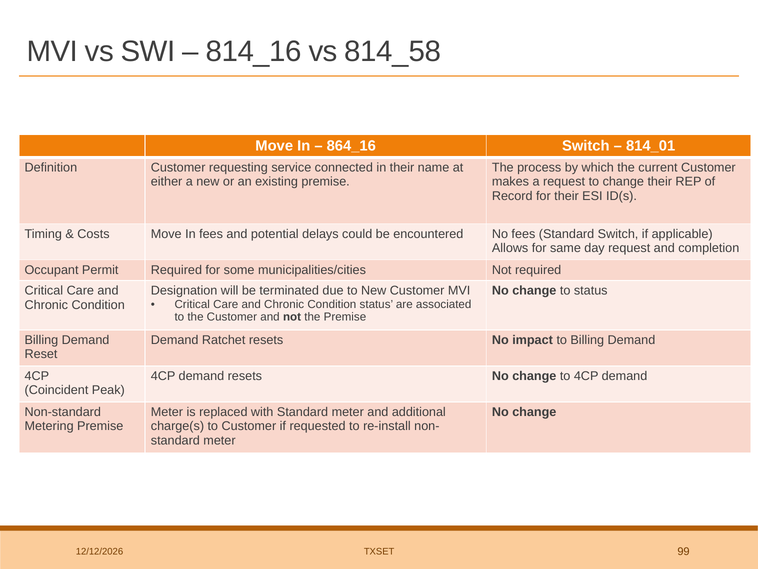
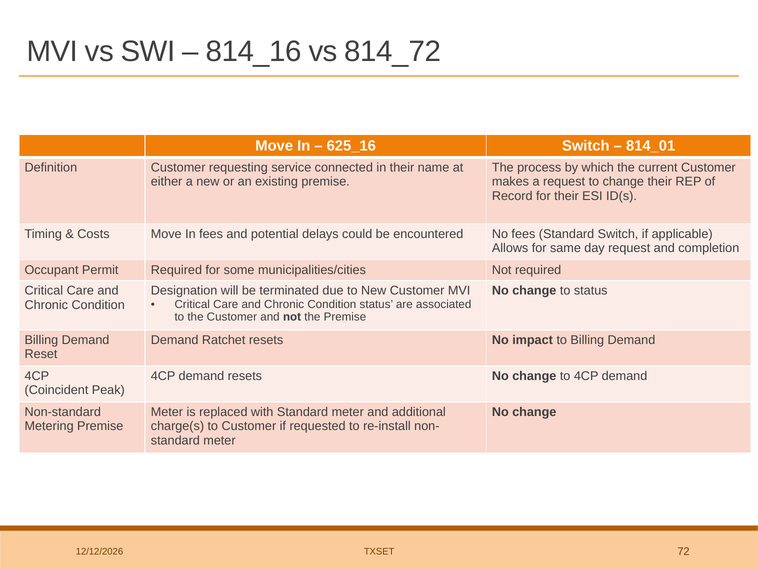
814_58: 814_58 -> 814_72 (393, 51)
864_16: 864_16 -> 625_16 (351, 146)
99: 99 -> 72 (684, 551)
